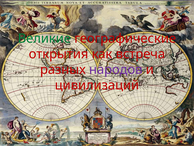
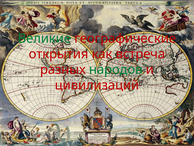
народов colour: purple -> green (116, 69)
